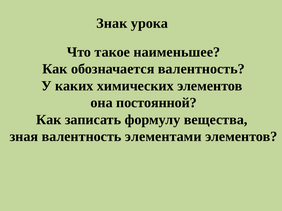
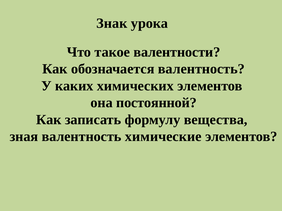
наименьшее: наименьшее -> валентности (177, 52)
элементами: элементами -> химические (163, 137)
